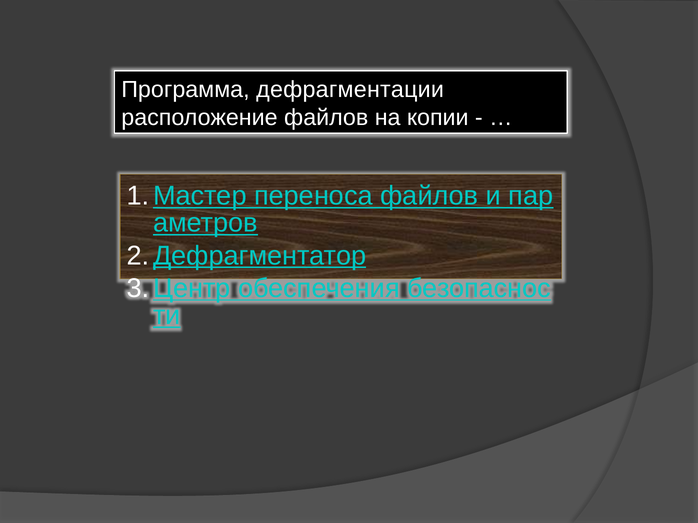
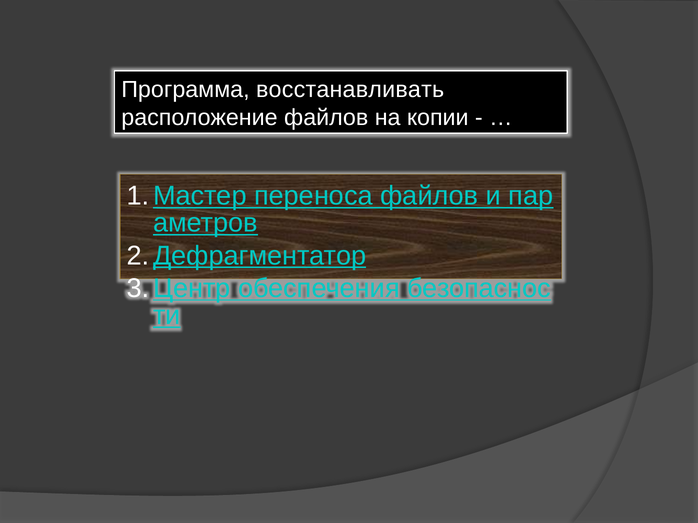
дефрагментации: дефрагментации -> восстанавливать (350, 90)
